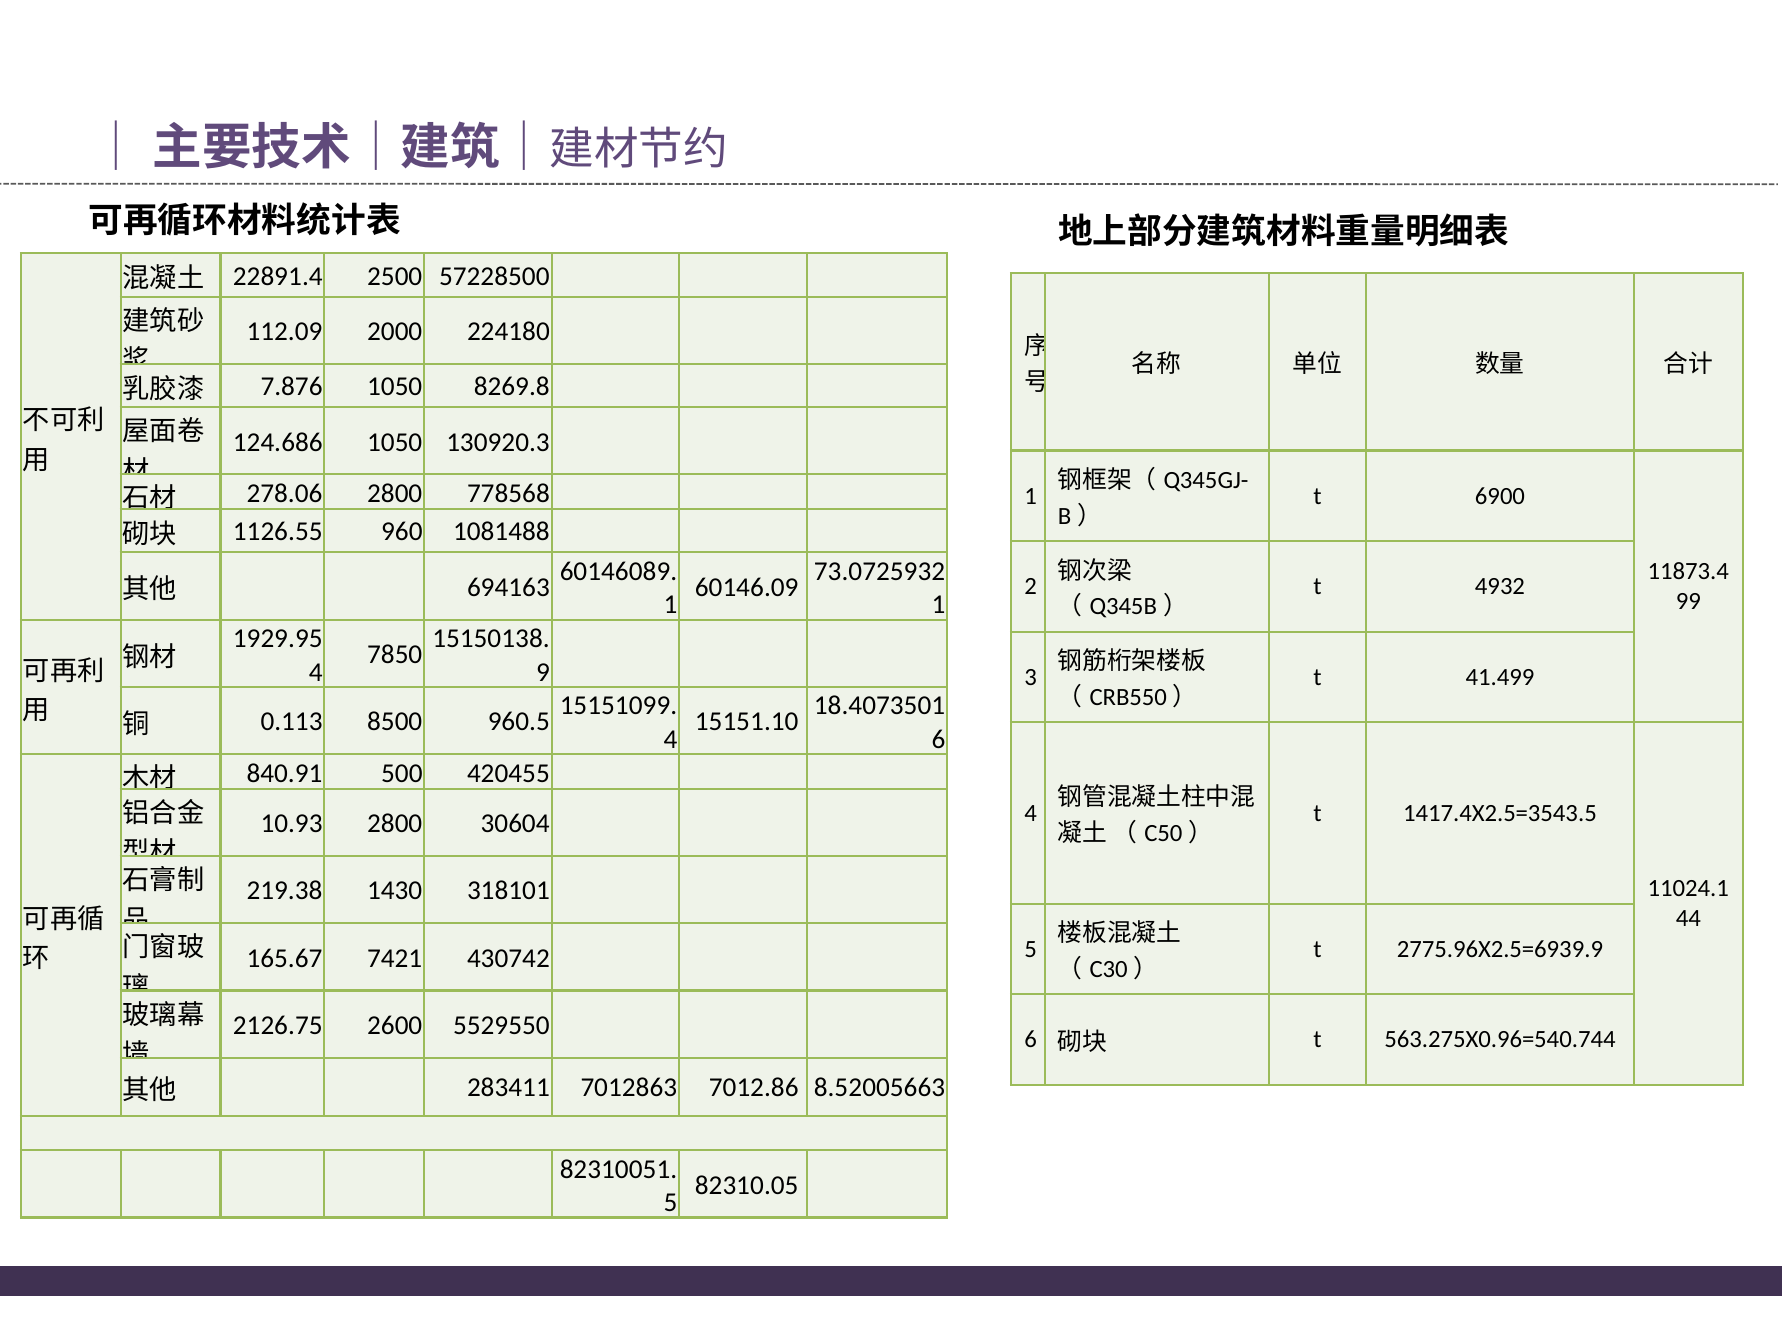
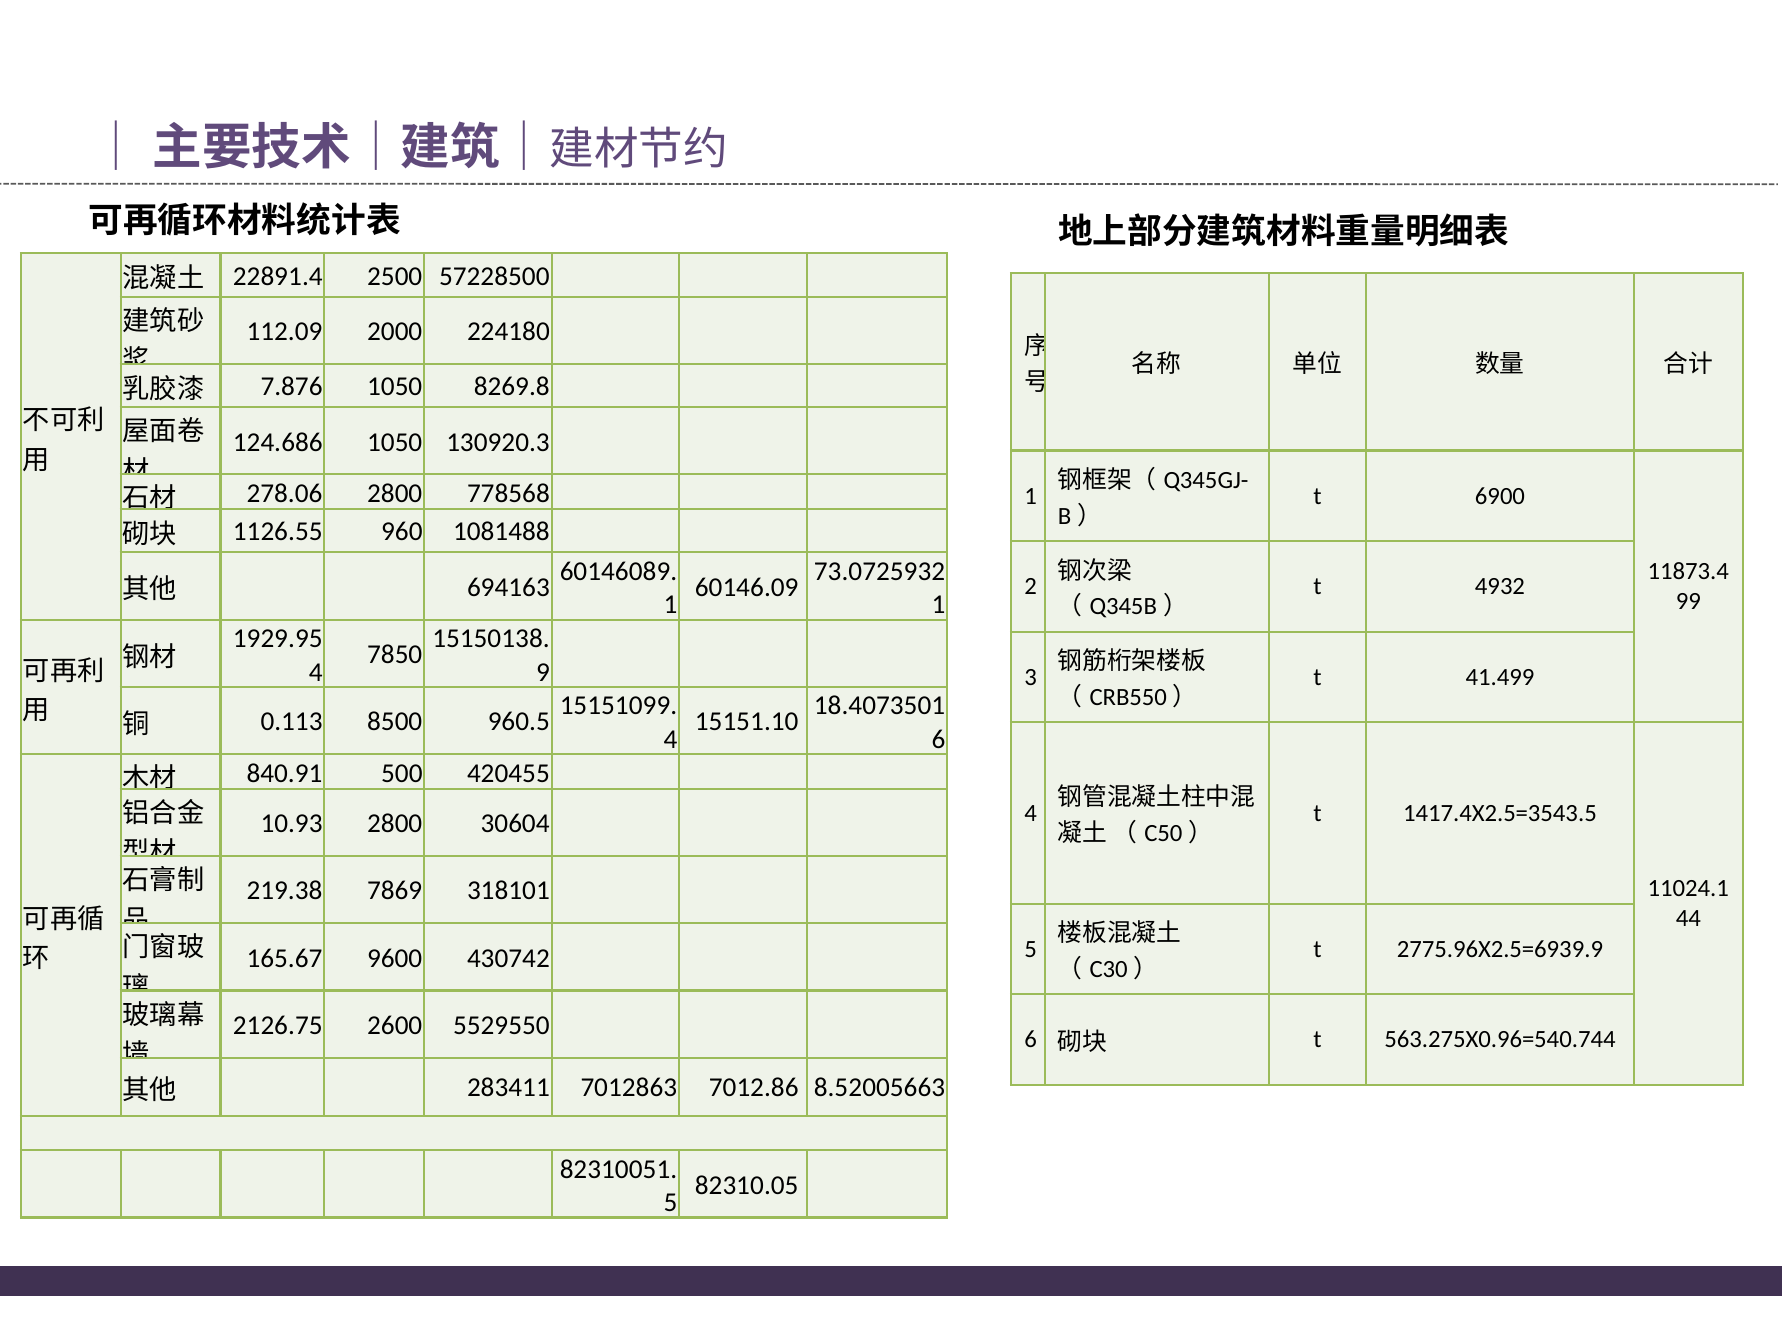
1430: 1430 -> 7869 (395, 891)
7421: 7421 -> 9600 (395, 959)
